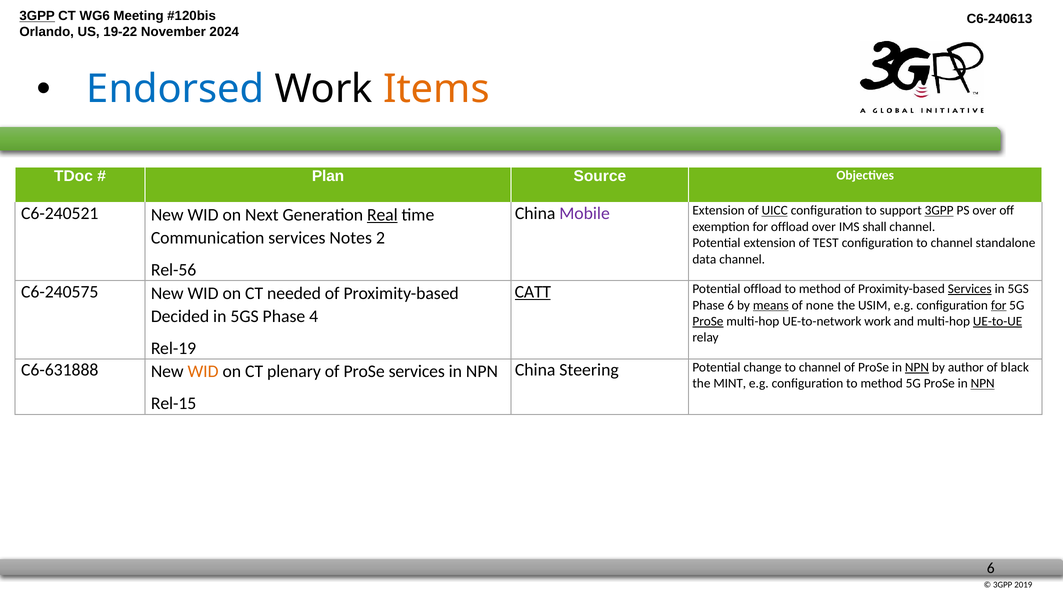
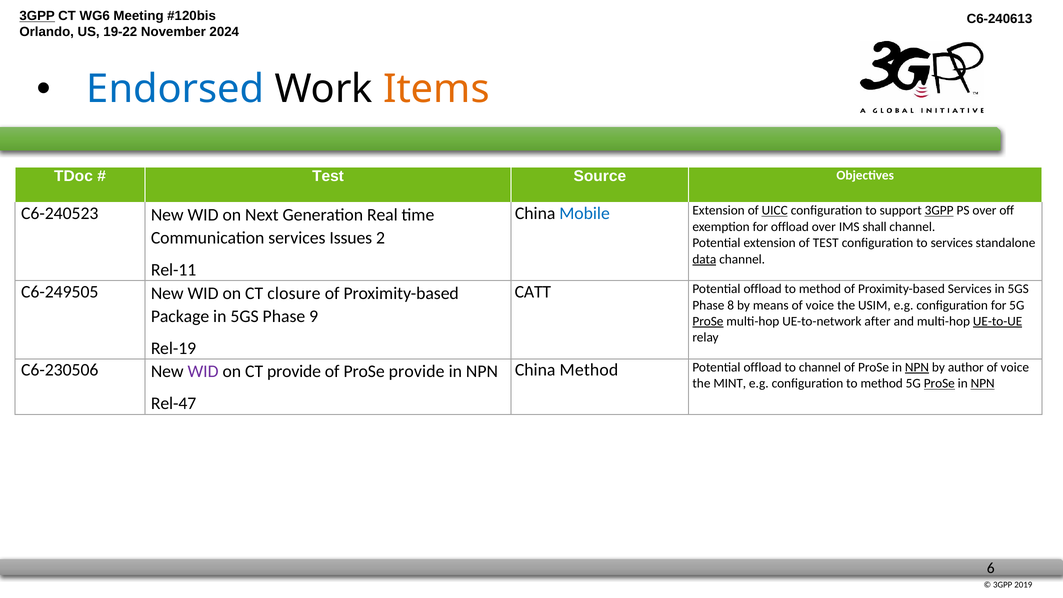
Plan: Plan -> Test (328, 176)
C6-240521: C6-240521 -> C6-240523 (60, 213)
Real underline: present -> none (382, 215)
Mobile colour: purple -> blue (585, 213)
Notes: Notes -> Issues (351, 238)
configuration to channel: channel -> services (952, 243)
data underline: none -> present (704, 259)
Rel-56: Rel-56 -> Rel-11 (174, 270)
C6-240575: C6-240575 -> C6-249505 (60, 292)
needed: needed -> closure (294, 293)
CATT underline: present -> none (533, 292)
Services underline: present -> none (970, 289)
Phase 6: 6 -> 8 (731, 305)
means underline: present -> none (771, 305)
none: none -> voice (820, 305)
for underline: present -> none (999, 305)
Decided: Decided -> Package (180, 316)
4: 4 -> 9 (314, 316)
UE-to-network work: work -> after (878, 321)
C6-631888: C6-631888 -> C6-230506 (60, 370)
WID colour: orange -> purple (203, 372)
CT plenary: plenary -> provide (294, 372)
ProSe services: services -> provide (417, 372)
China Steering: Steering -> Method (589, 370)
change: change -> offload (763, 367)
black: black -> voice (1015, 367)
ProSe underline: none -> present (939, 383)
Rel-15: Rel-15 -> Rel-47 (174, 404)
